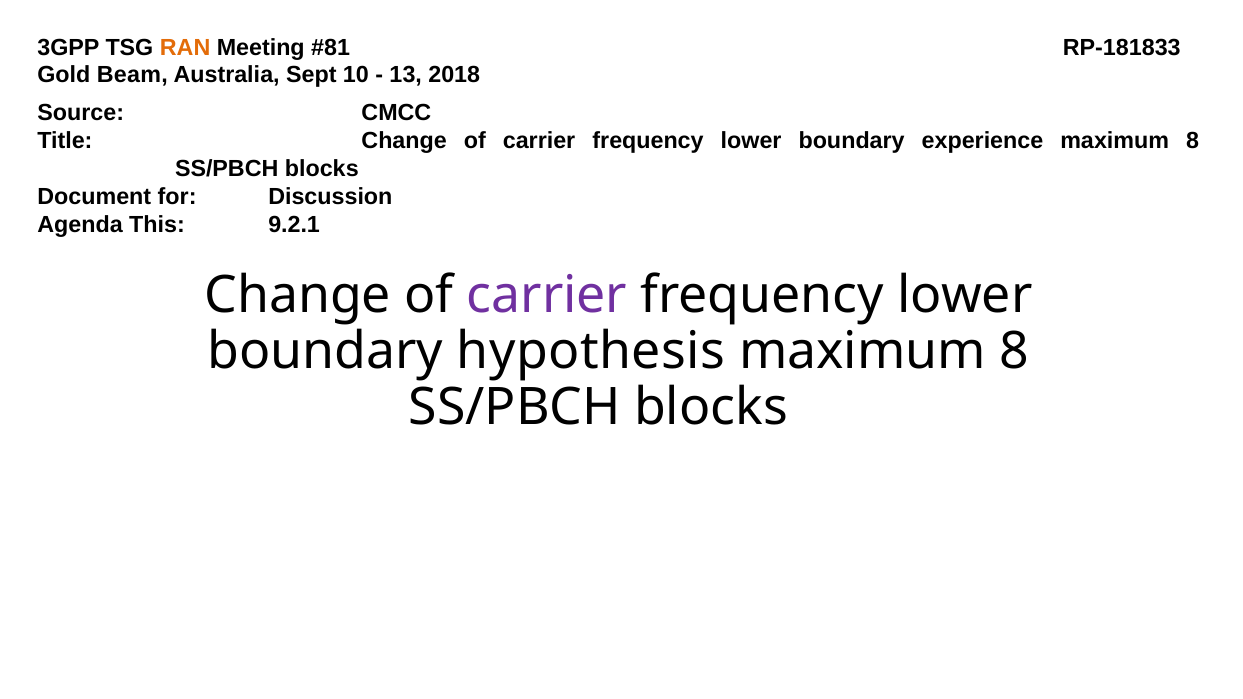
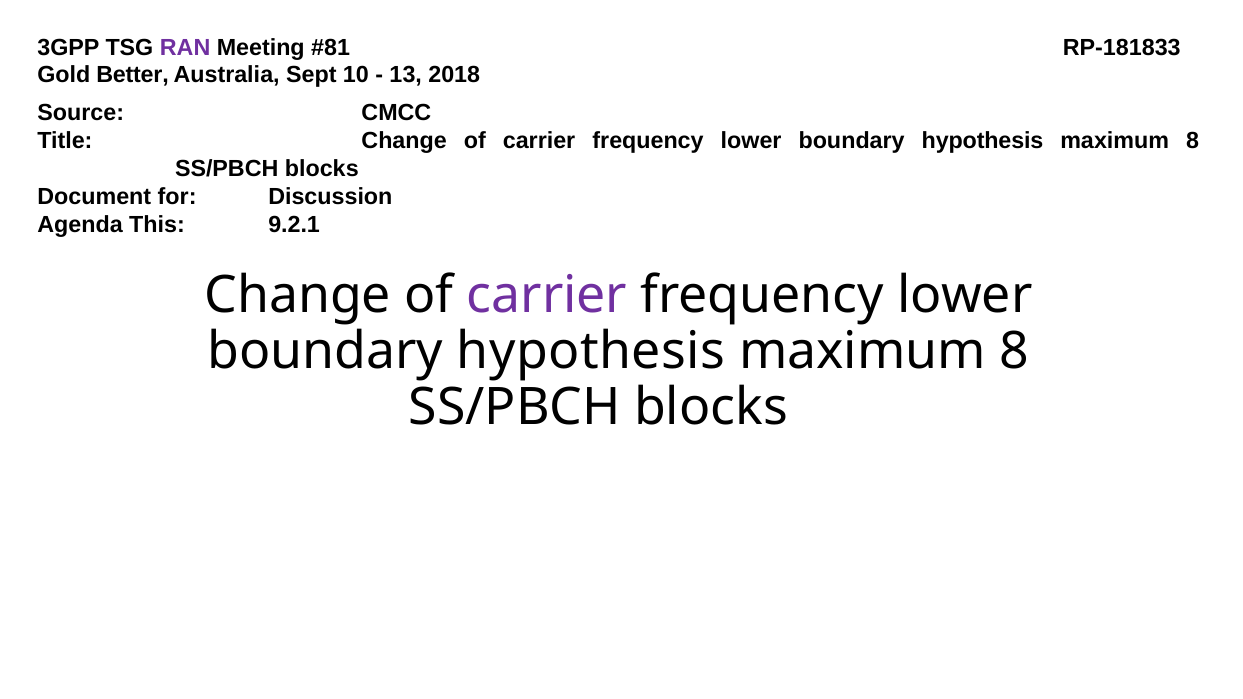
RAN colour: orange -> purple (185, 47)
Beam: Beam -> Better (133, 75)
experience: experience -> hypothesis (983, 141)
